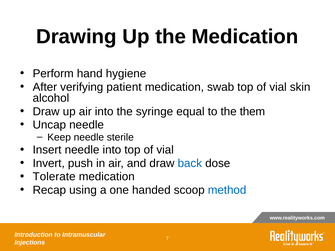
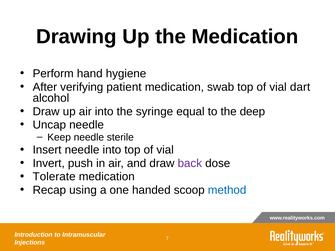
skin: skin -> dart (300, 87)
them: them -> deep (252, 112)
back colour: blue -> purple (190, 163)
